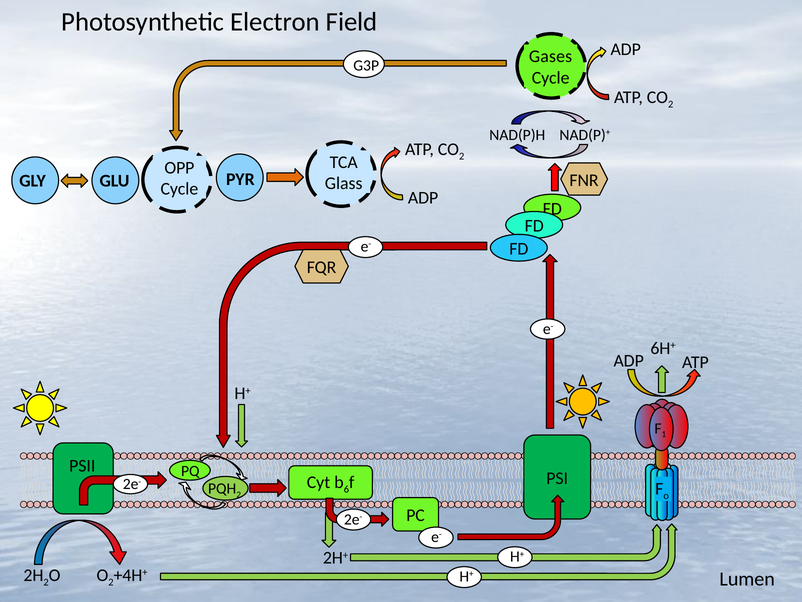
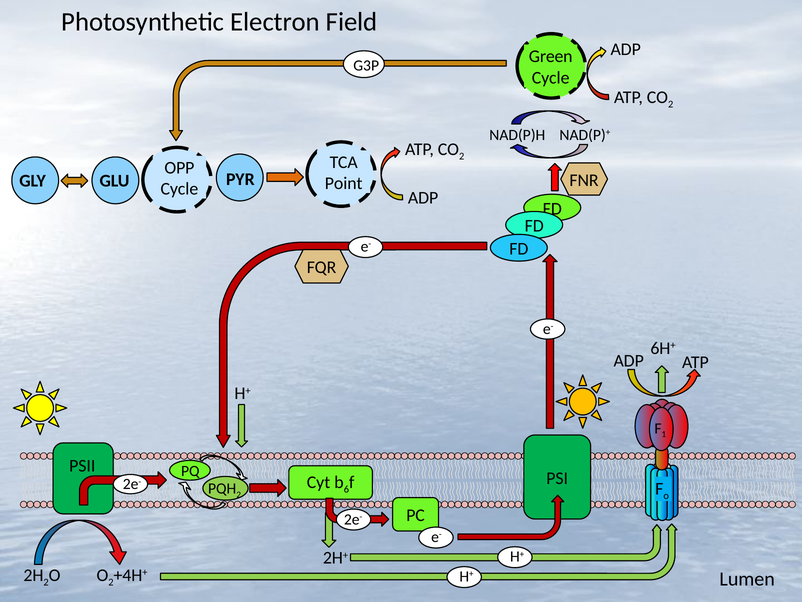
Gases: Gases -> Green (551, 56)
Glass: Glass -> Point (344, 183)
